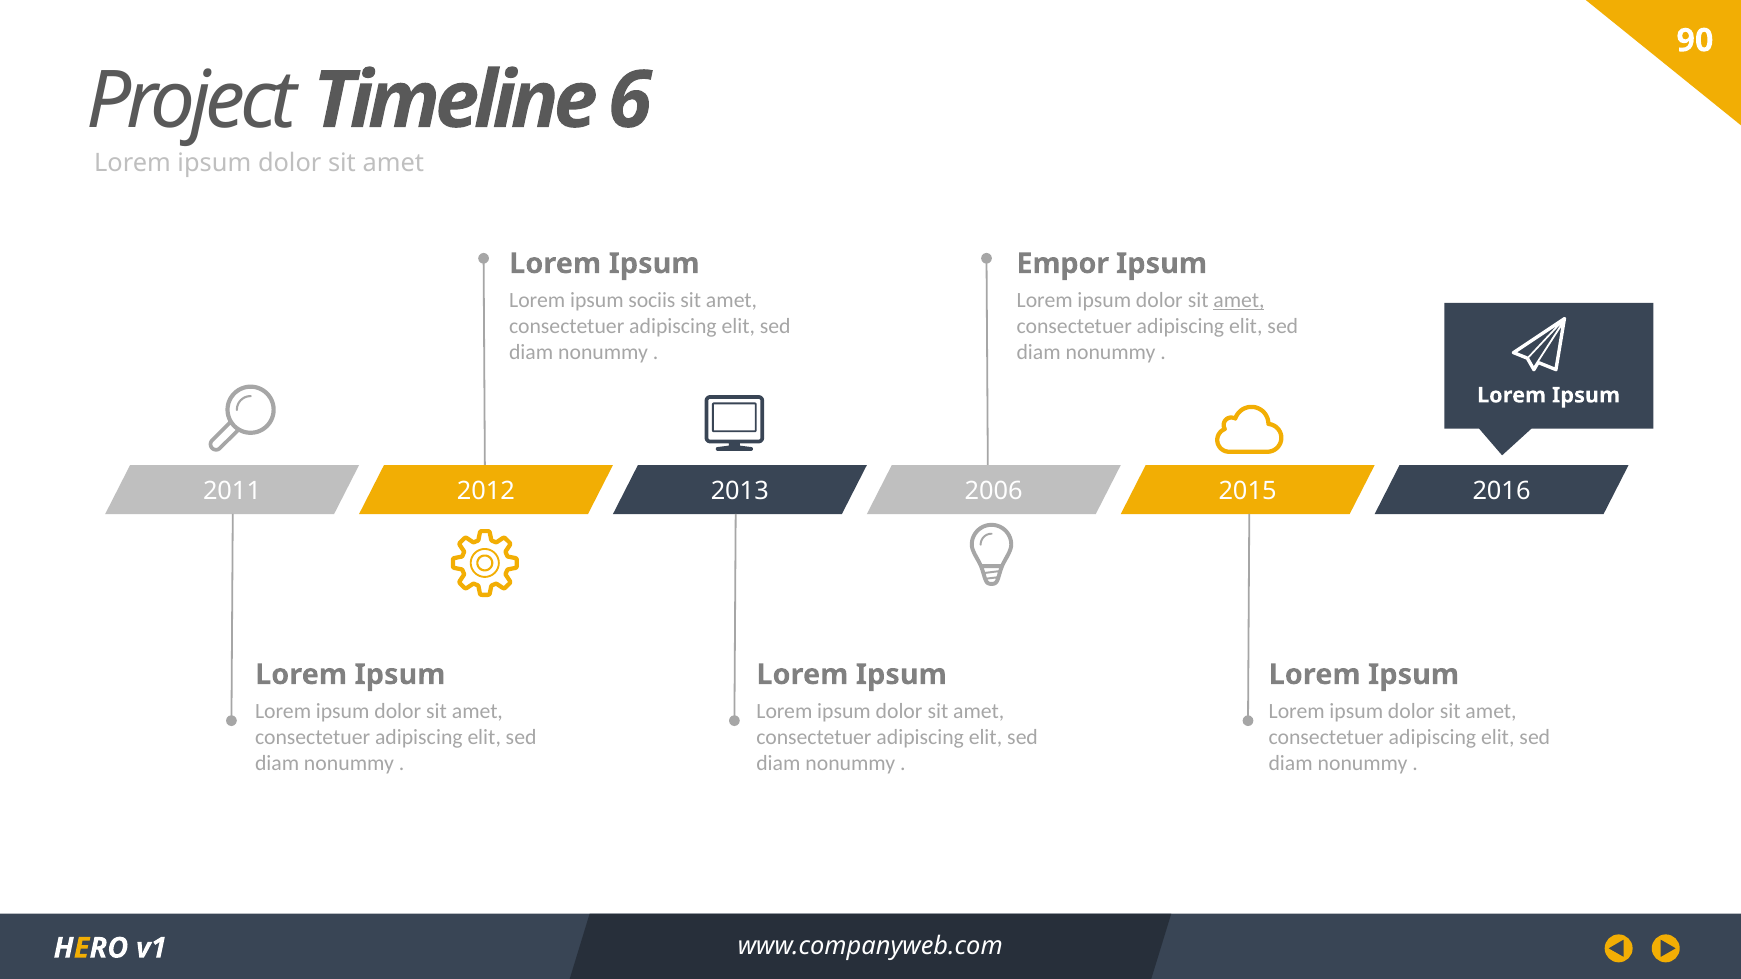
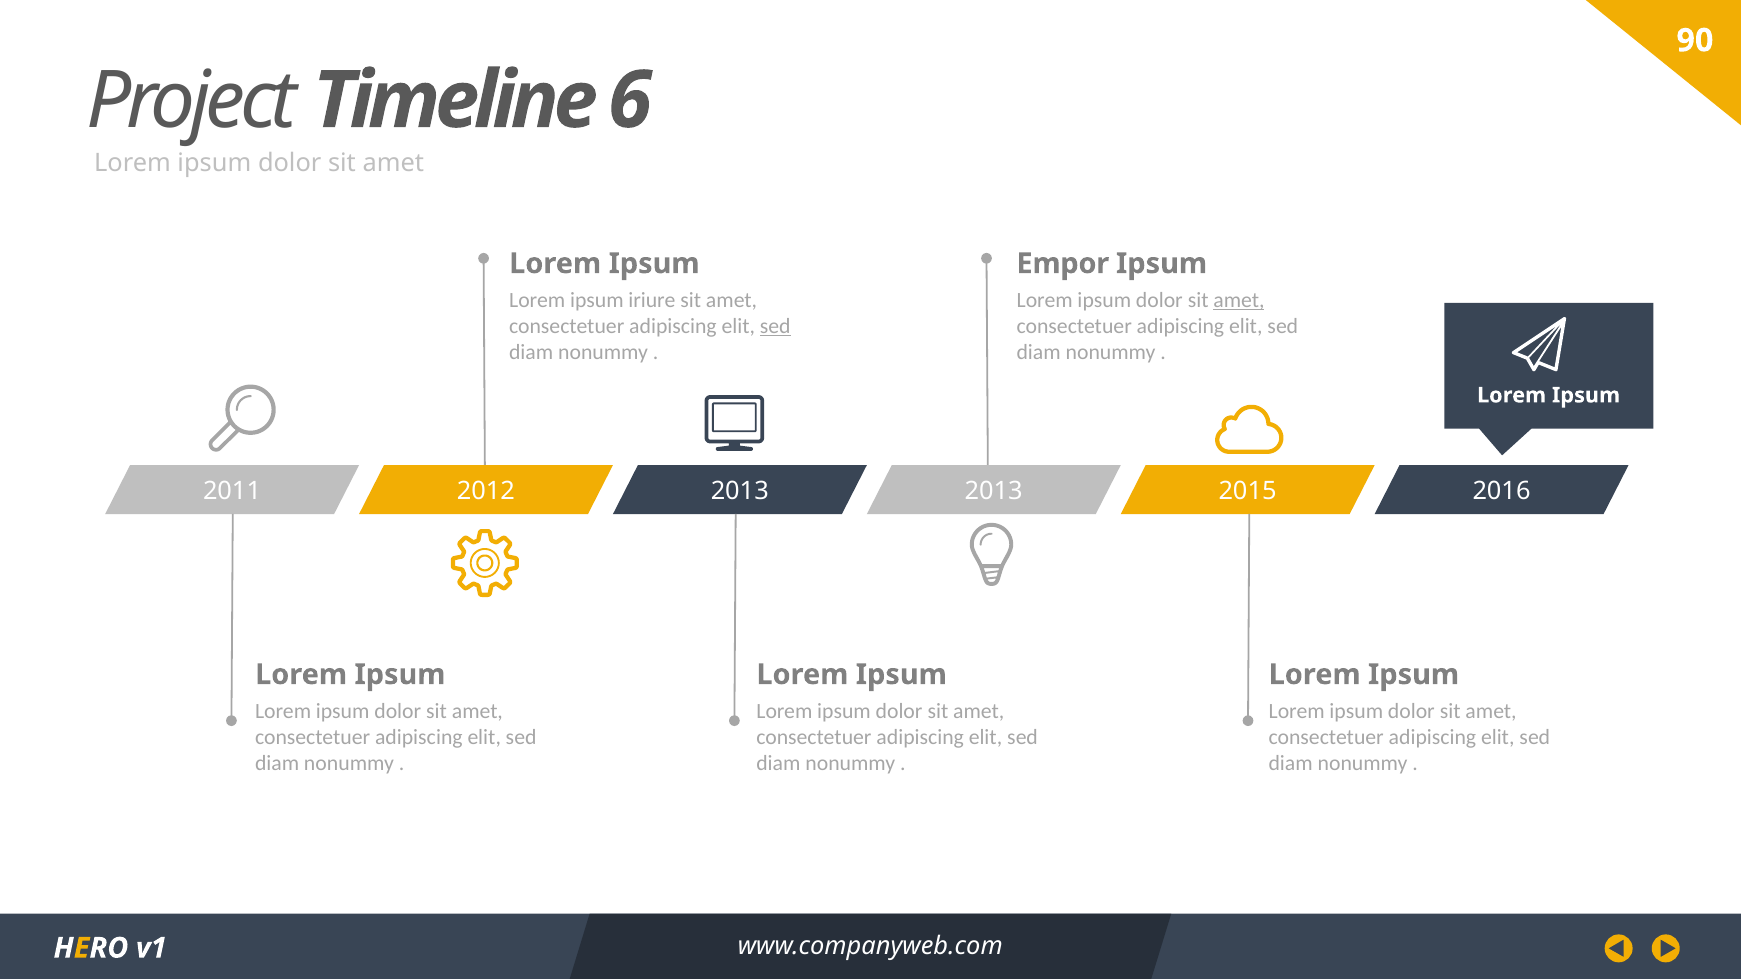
sociis: sociis -> iriure (652, 300)
sed underline: none -> present (775, 326)
2013 2006: 2006 -> 2013 (994, 491)
